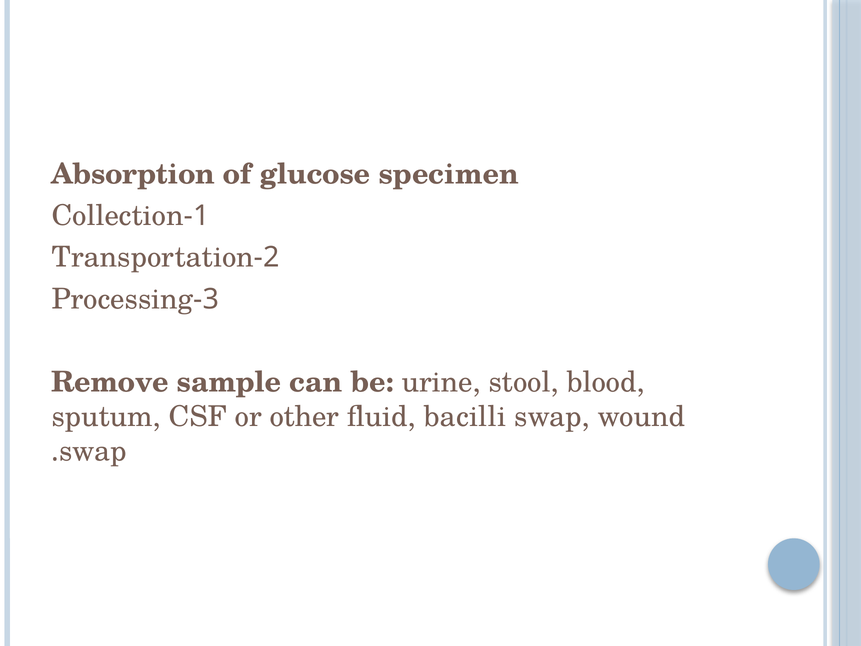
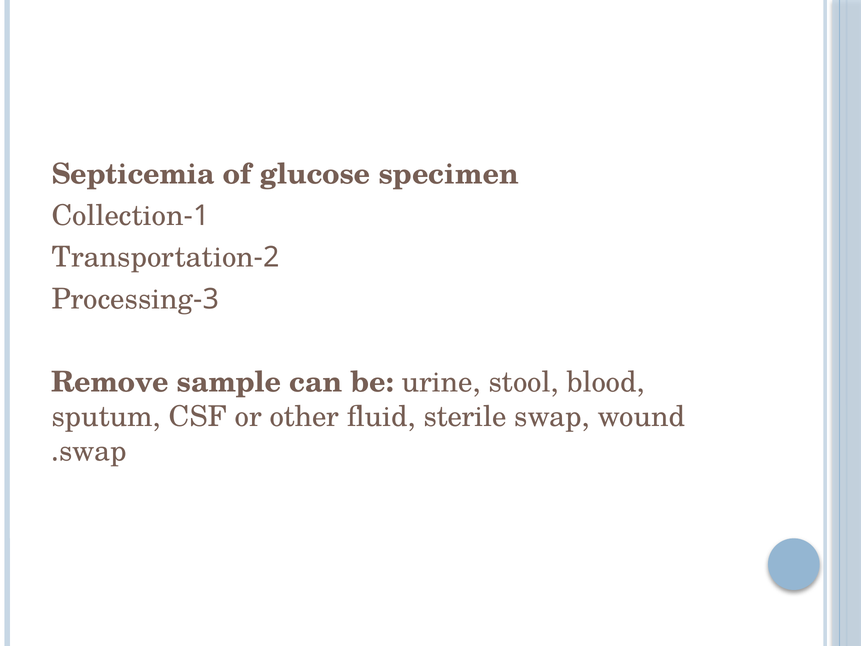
Absorption: Absorption -> Septicemia (133, 174)
bacilli: bacilli -> sterile (465, 417)
